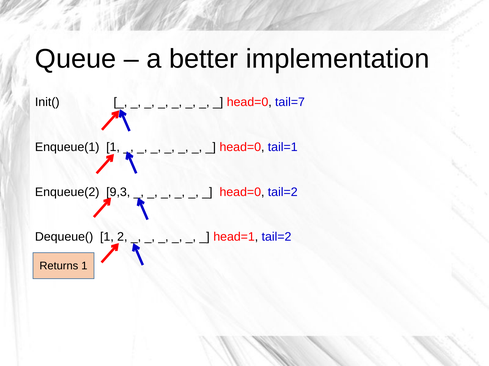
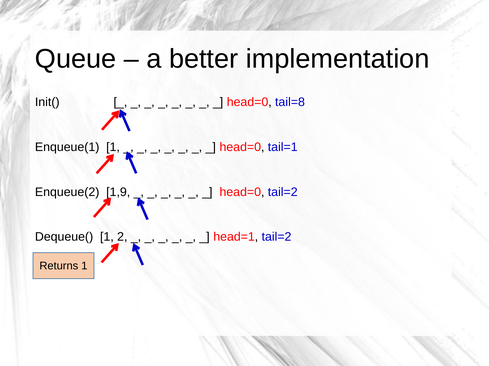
tail=7: tail=7 -> tail=8 (290, 102)
9,3: 9,3 -> 1,9 (118, 192)
